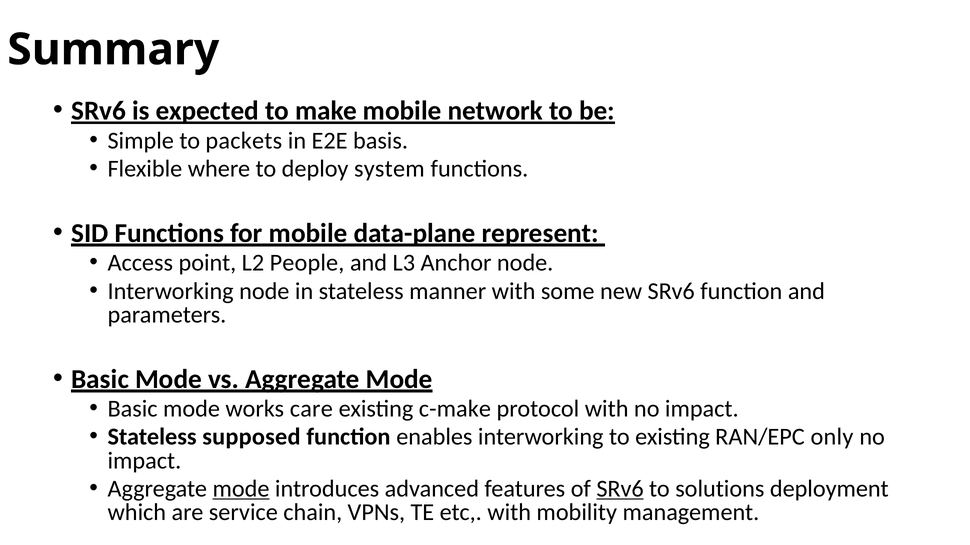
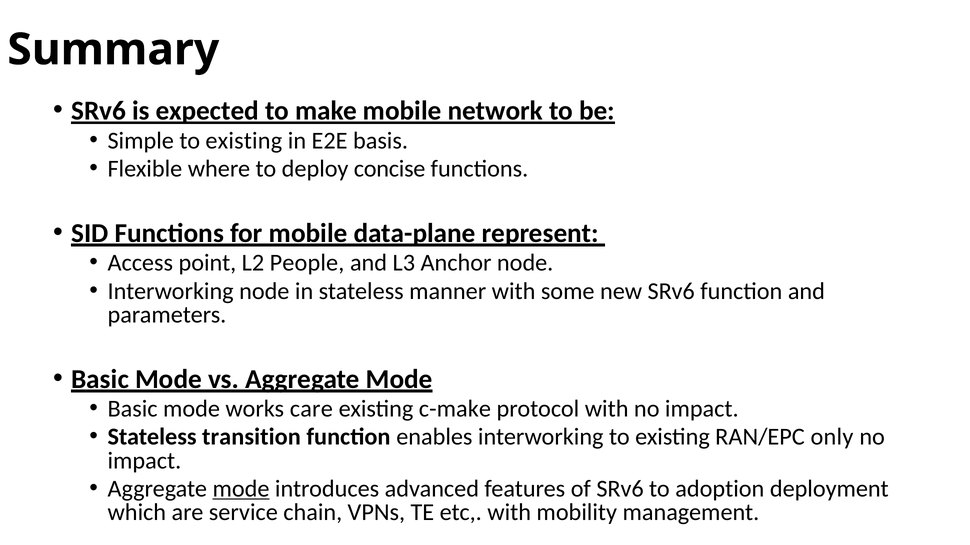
Simple to packets: packets -> existing (244, 141)
system: system -> concise (390, 169)
supposed: supposed -> transition (251, 437)
SRv6 underline: present -> none (620, 489)
solutions: solutions -> adoption (720, 489)
